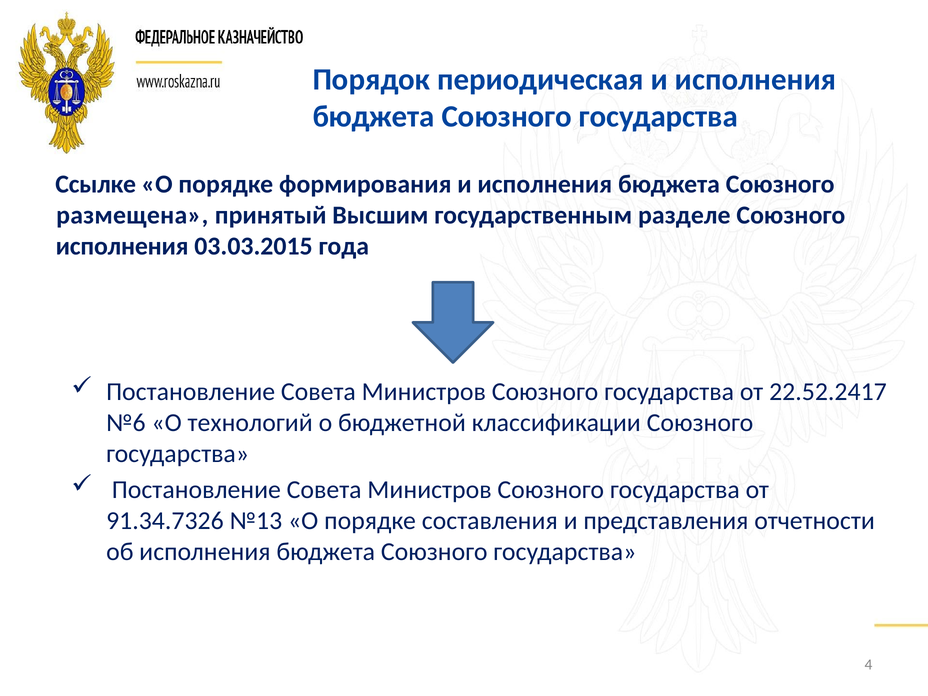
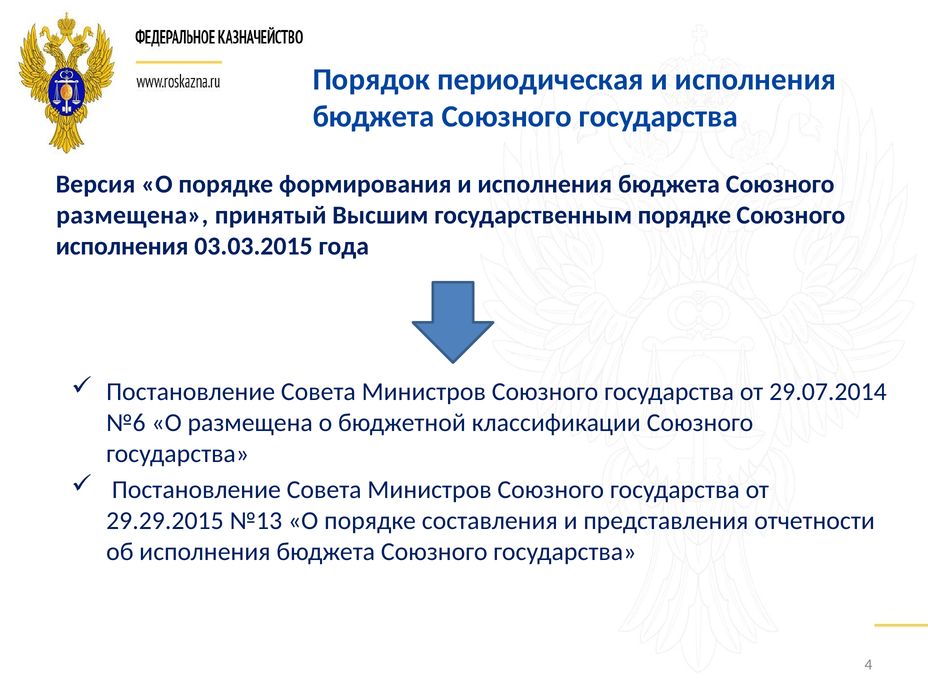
Ссылке: Ссылке -> Версия (96, 184)
государственным разделе: разделе -> порядке (684, 215)
22.52.2417: 22.52.2417 -> 29.07.2014 (828, 392)
О технологий: технологий -> размещена (250, 423)
91.34.7326: 91.34.7326 -> 29.29.2015 (165, 521)
